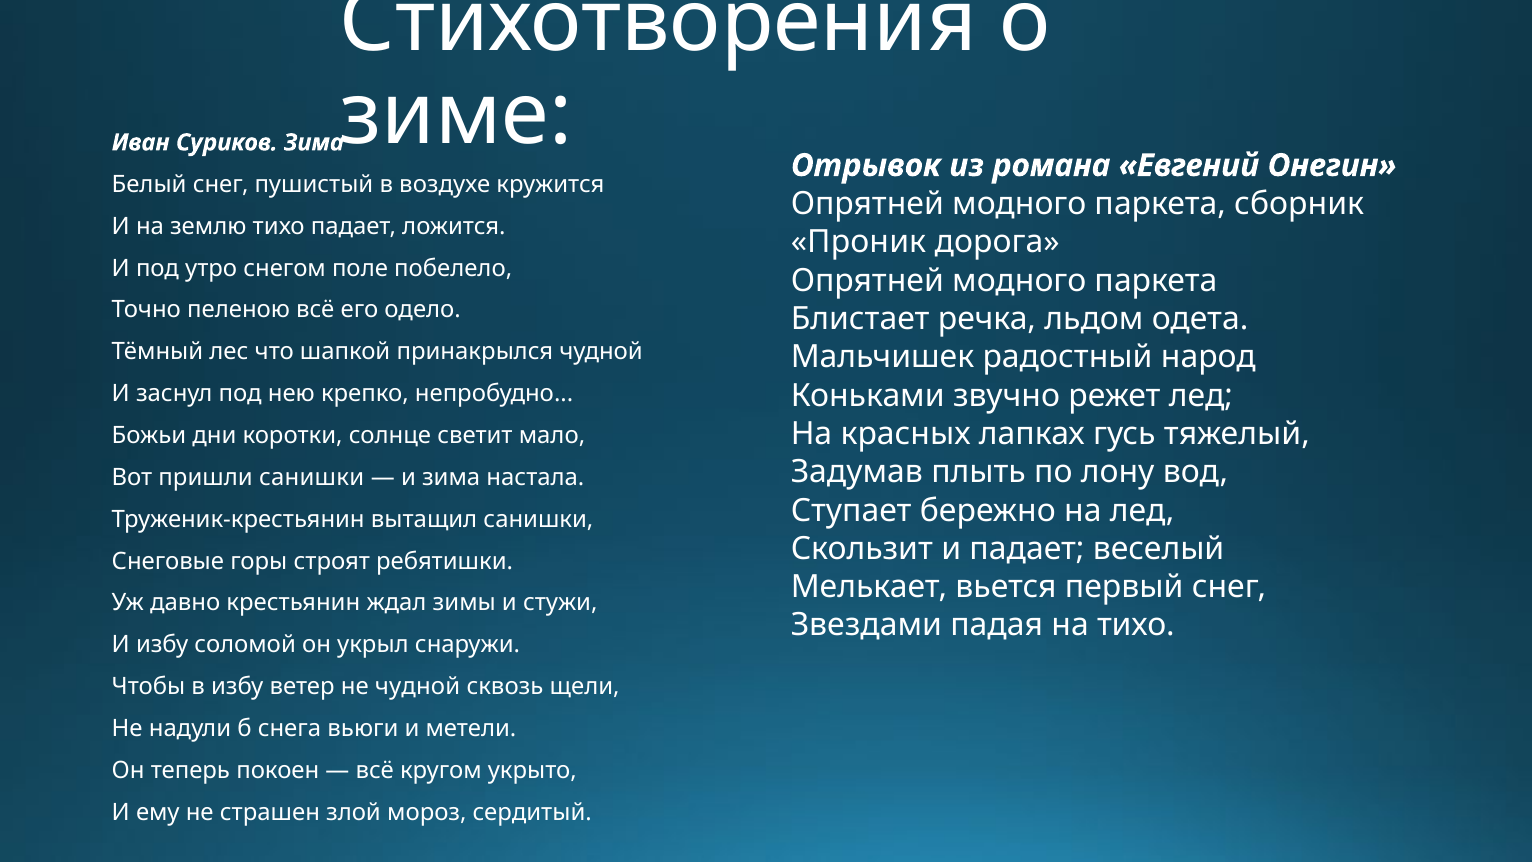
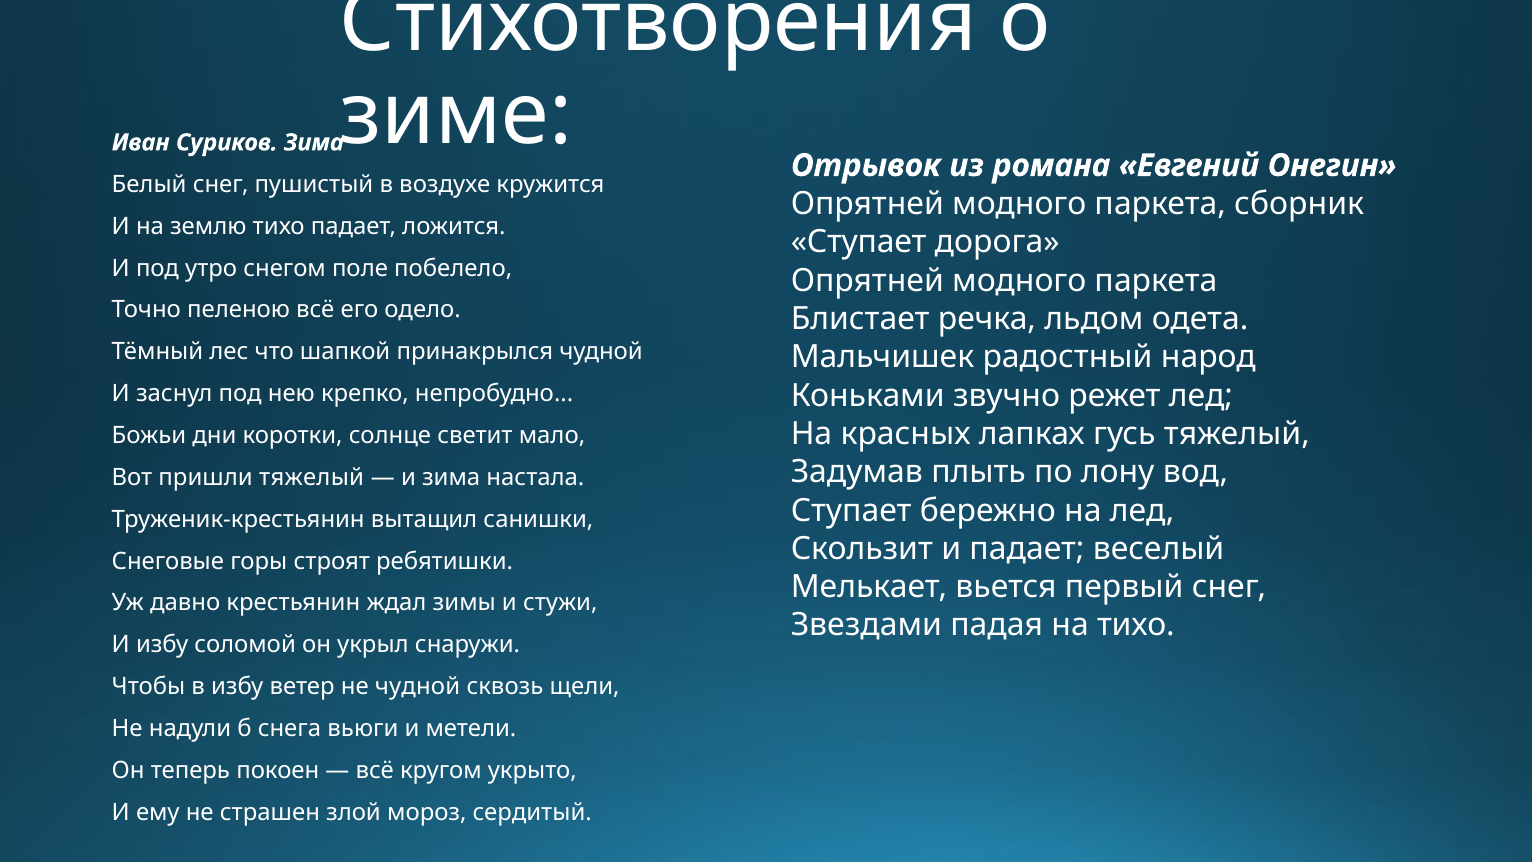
Проник: Проник -> Ступает (859, 242)
пришли санишки: санишки -> тяжелый (312, 477)
